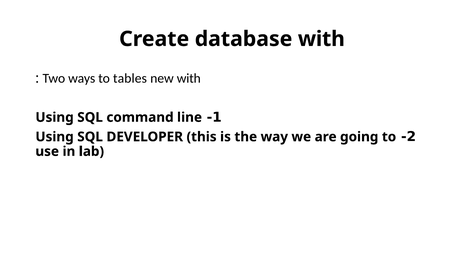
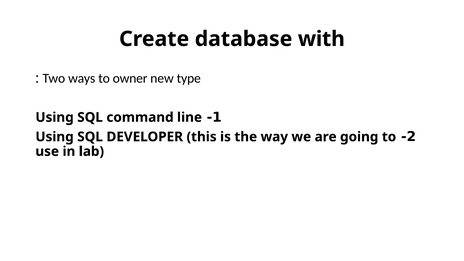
tables: tables -> owner (130, 78)
new with: with -> type (189, 78)
